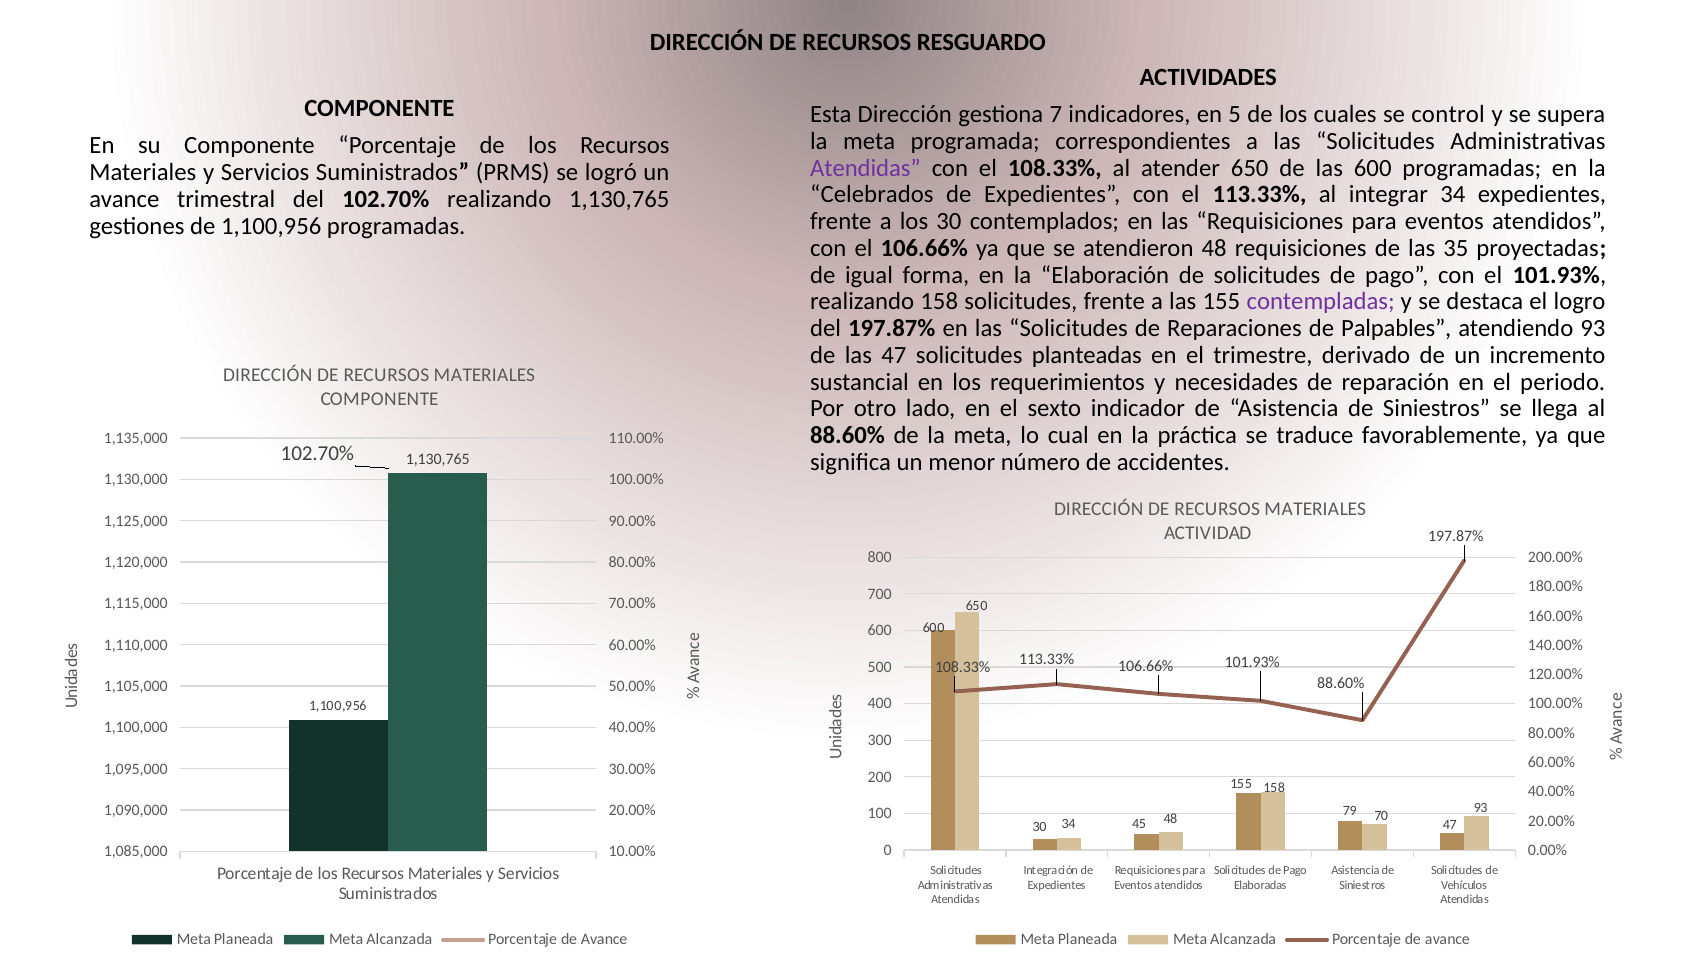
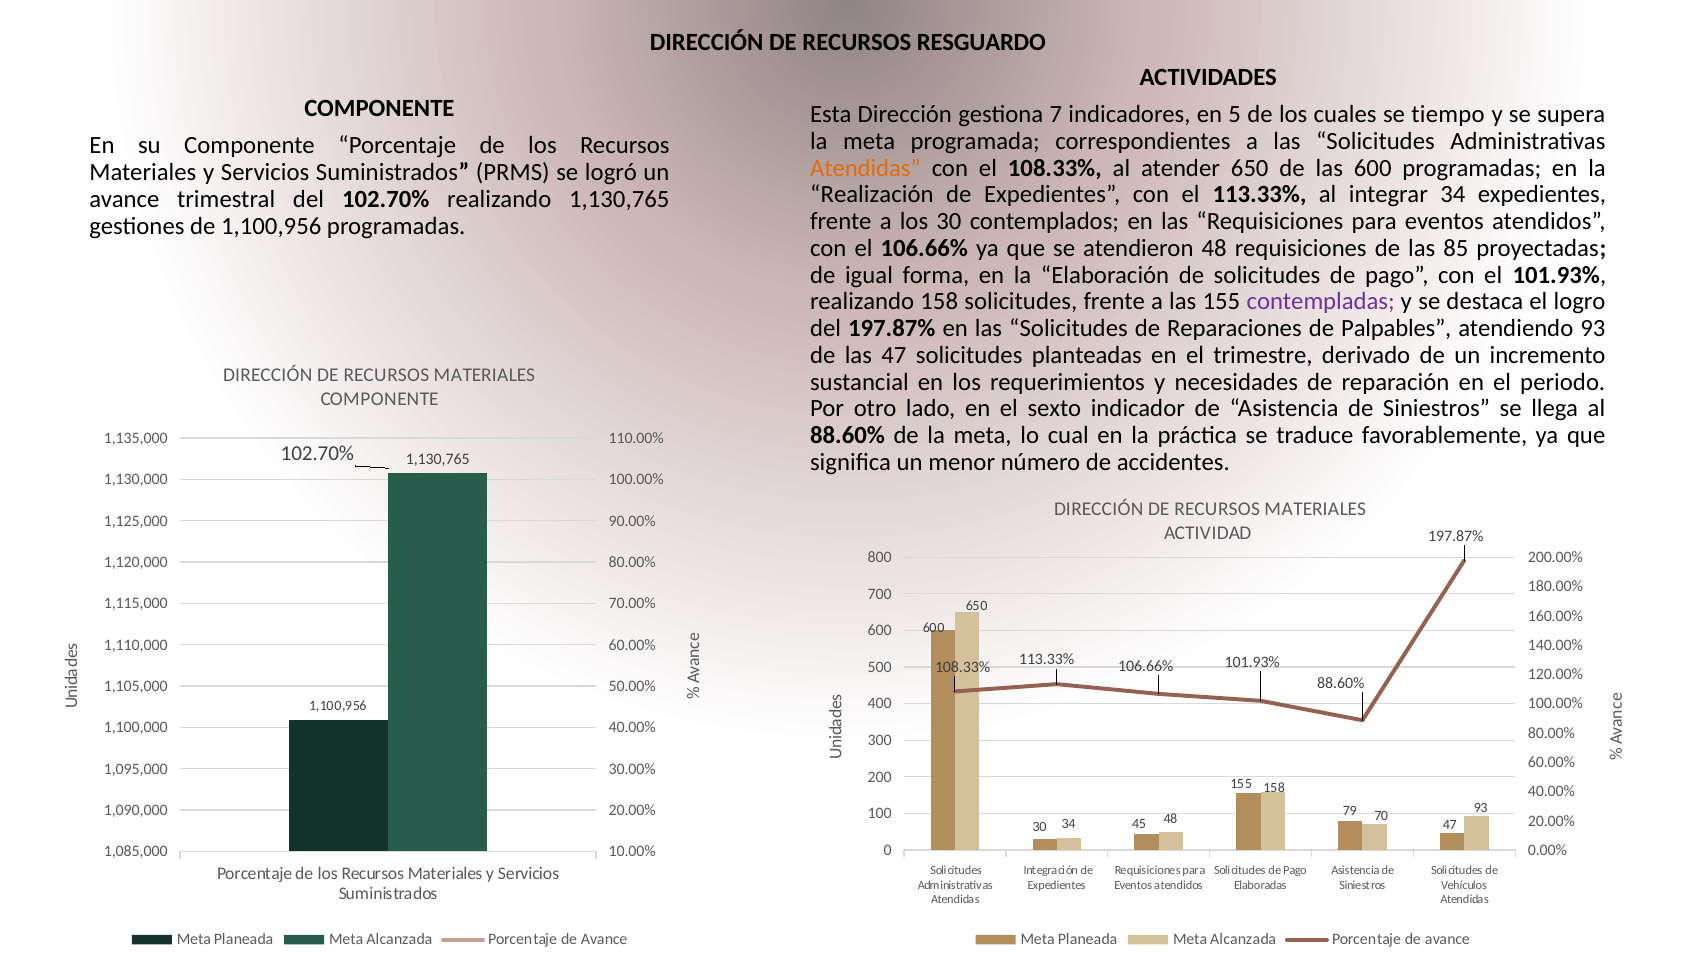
control: control -> tiempo (1448, 114)
Atendidas colour: purple -> orange (865, 168)
Celebrados: Celebrados -> Realización (872, 195)
35: 35 -> 85 (1456, 248)
